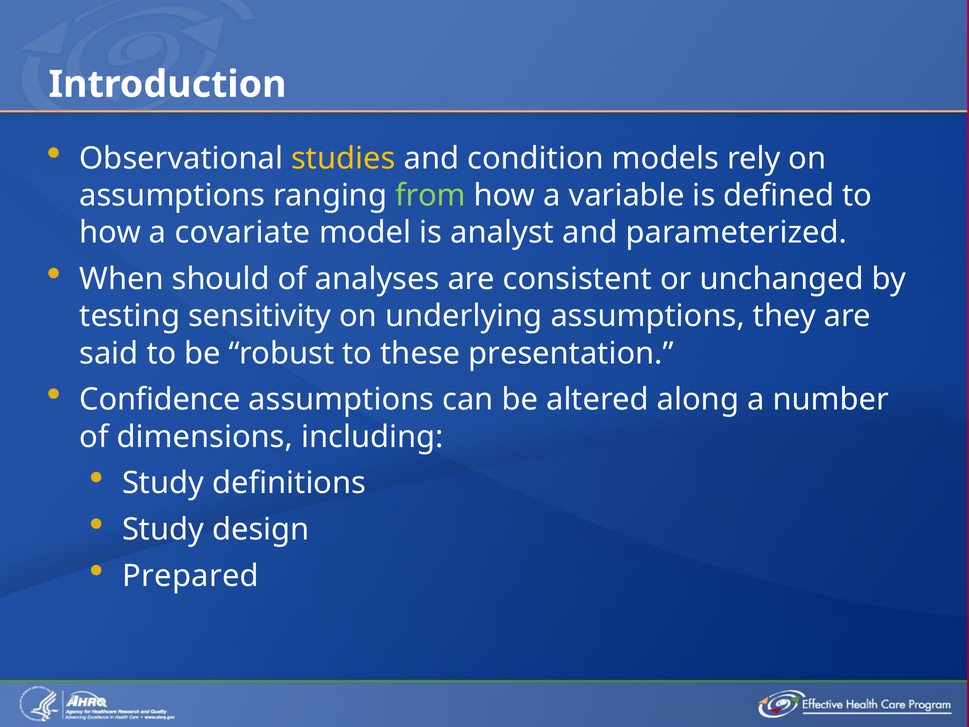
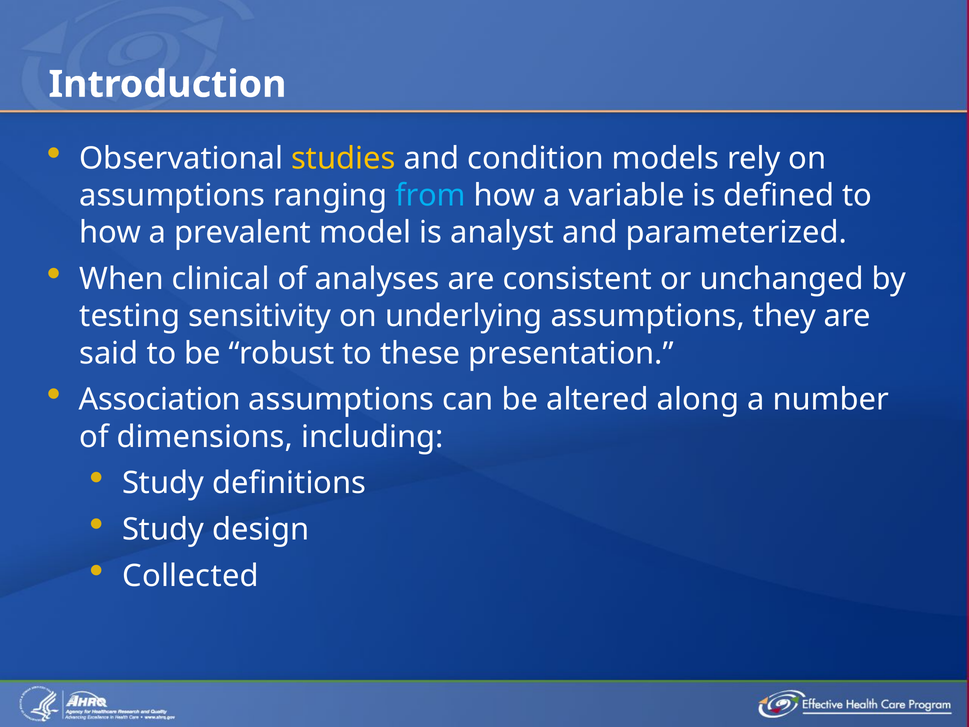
from colour: light green -> light blue (431, 195)
covariate: covariate -> prevalent (243, 233)
should: should -> clinical (221, 279)
Confidence: Confidence -> Association (160, 400)
Prepared: Prepared -> Collected (191, 576)
